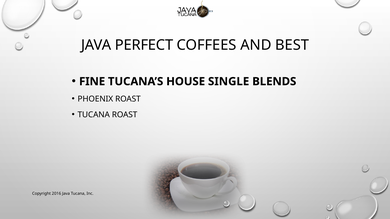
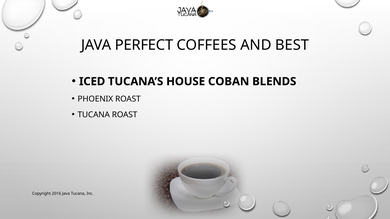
FINE: FINE -> ICED (92, 82)
SINGLE: SINGLE -> COBAN (229, 82)
